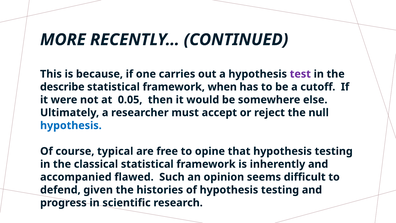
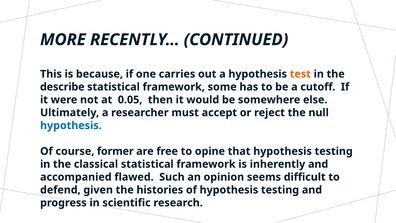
test colour: purple -> orange (300, 74)
when: when -> some (222, 87)
typical: typical -> former (115, 151)
